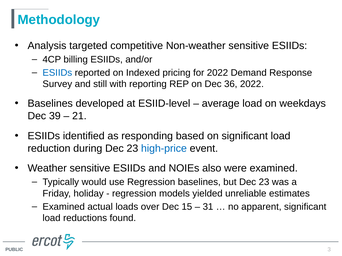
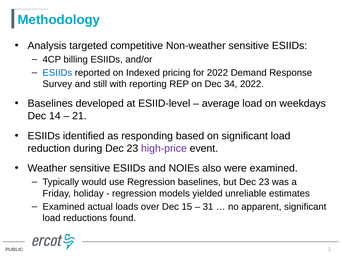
36: 36 -> 34 (231, 84)
39: 39 -> 14 (55, 116)
high-price colour: blue -> purple (164, 149)
